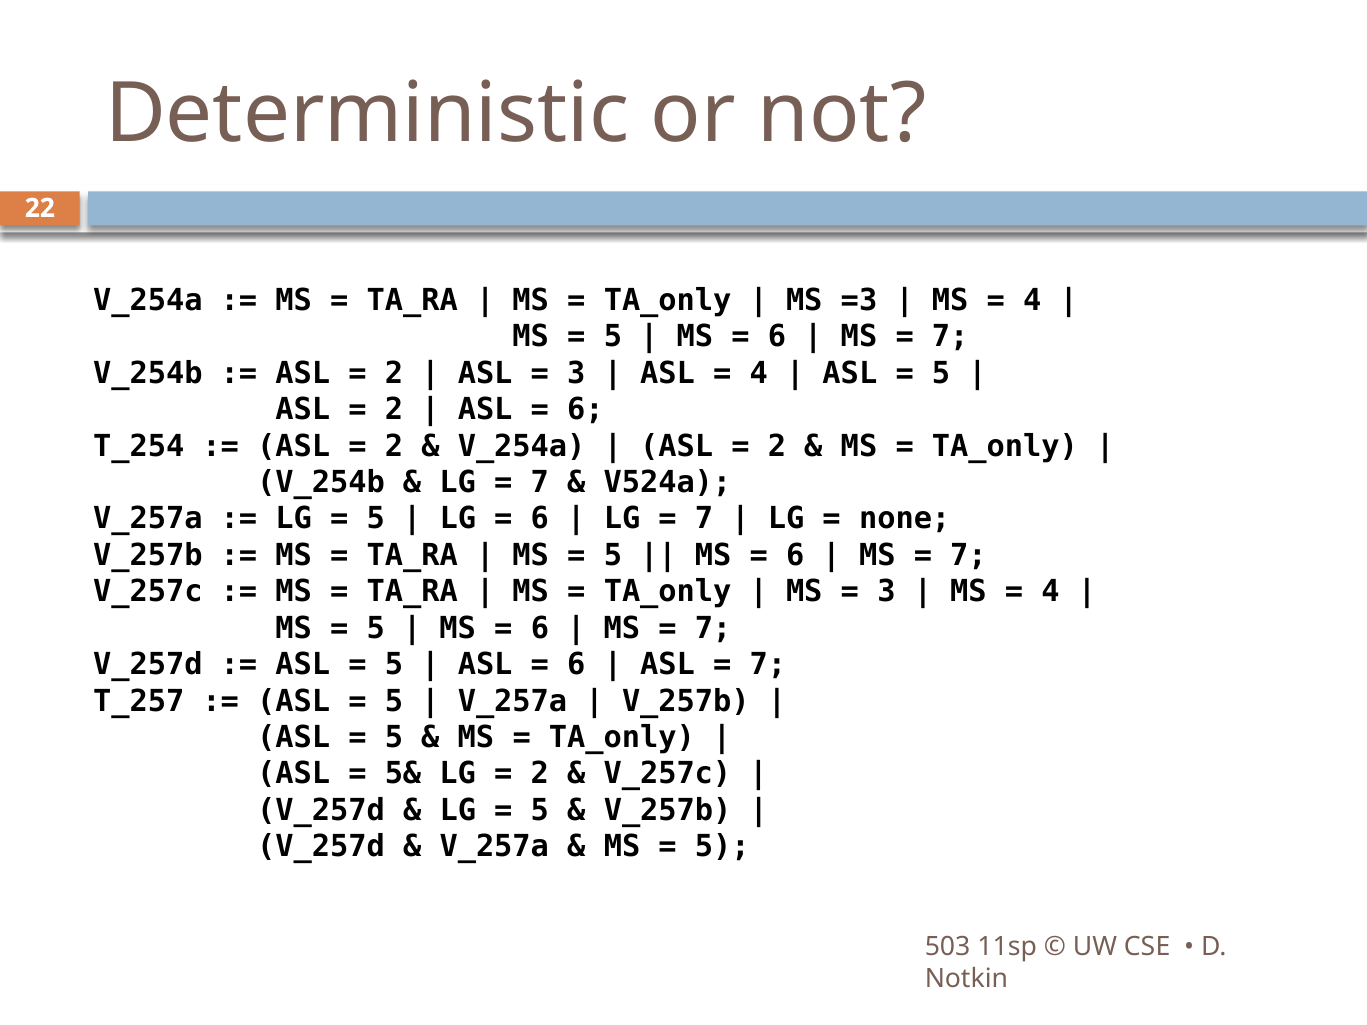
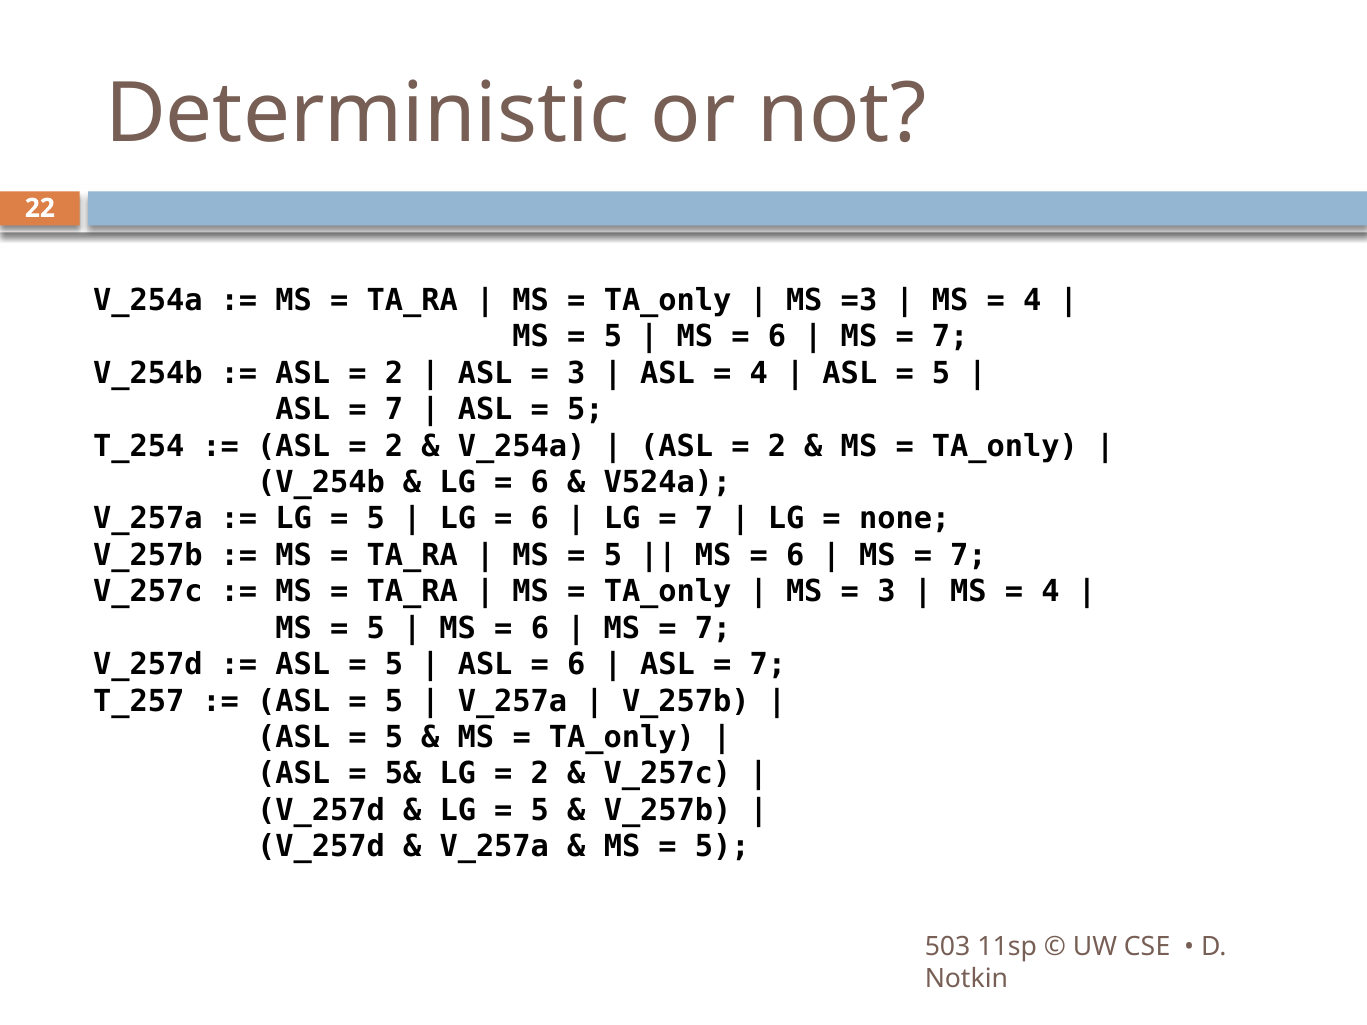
2: 2 -> 7 (394, 410)
6: 6 -> 5 (585, 410)
7: 7 -> 6 (540, 483)
